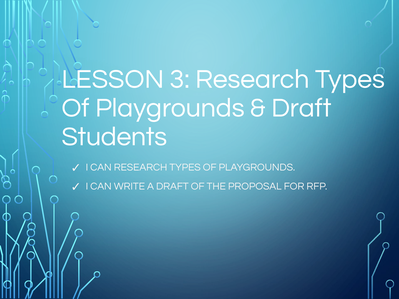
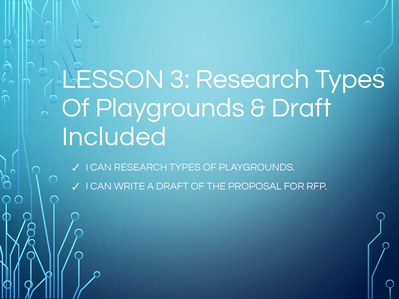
Students: Students -> Included (114, 137)
